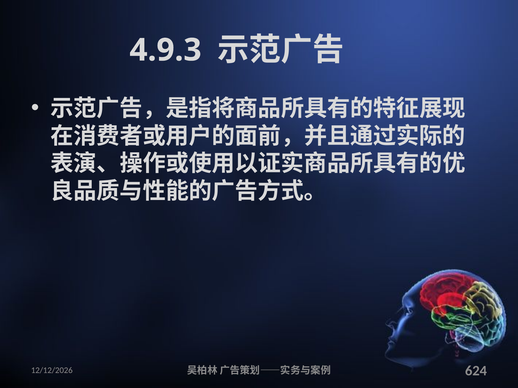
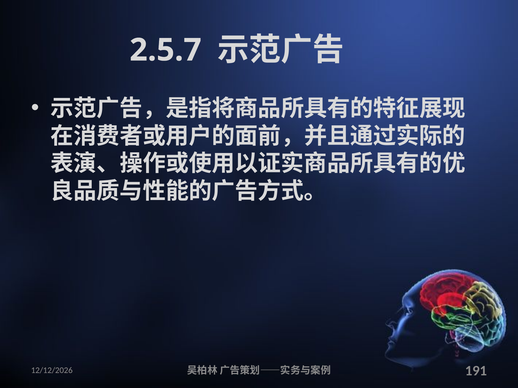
4.9.3: 4.9.3 -> 2.5.7 (166, 50)
624: 624 -> 191 (476, 371)
